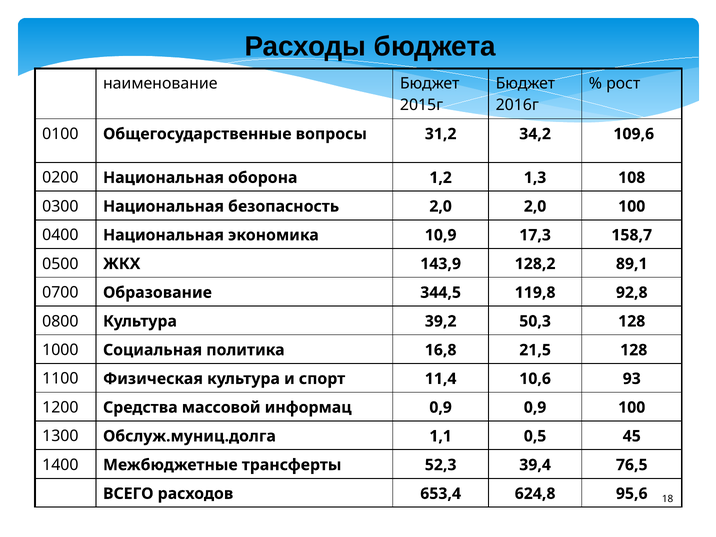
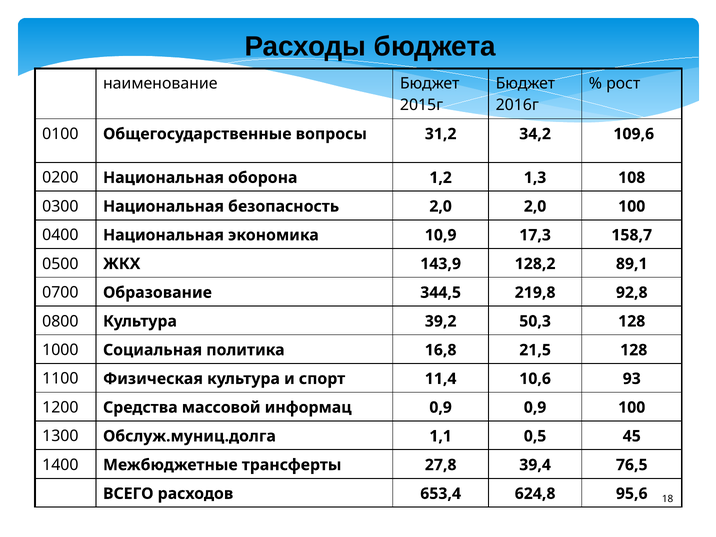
119,8: 119,8 -> 219,8 (535, 293)
52,3: 52,3 -> 27,8 (441, 465)
